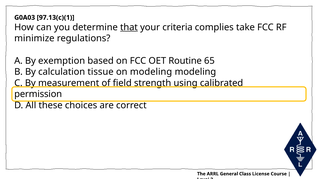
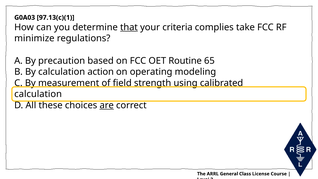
exemption: exemption -> precaution (62, 61)
tissue: tissue -> action (101, 72)
on modeling: modeling -> operating (151, 72)
permission: permission -> calculation (38, 94)
are underline: none -> present (107, 105)
